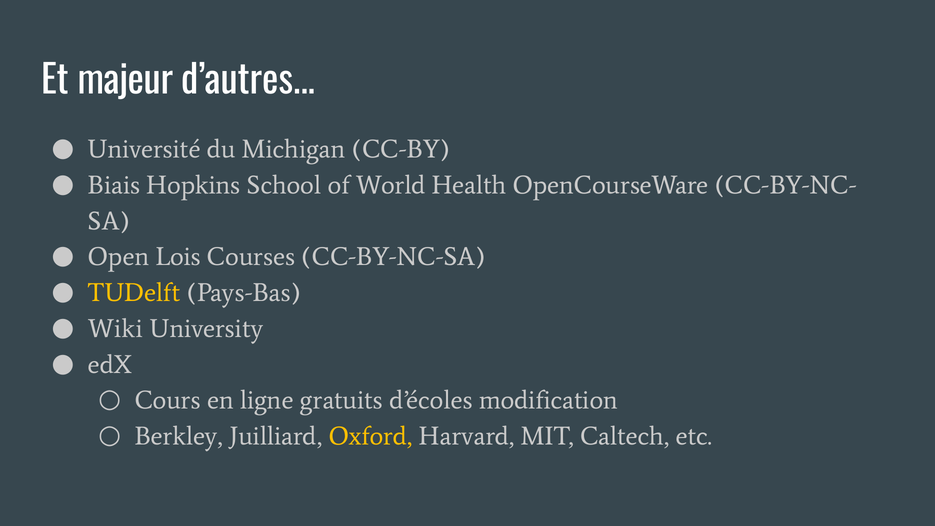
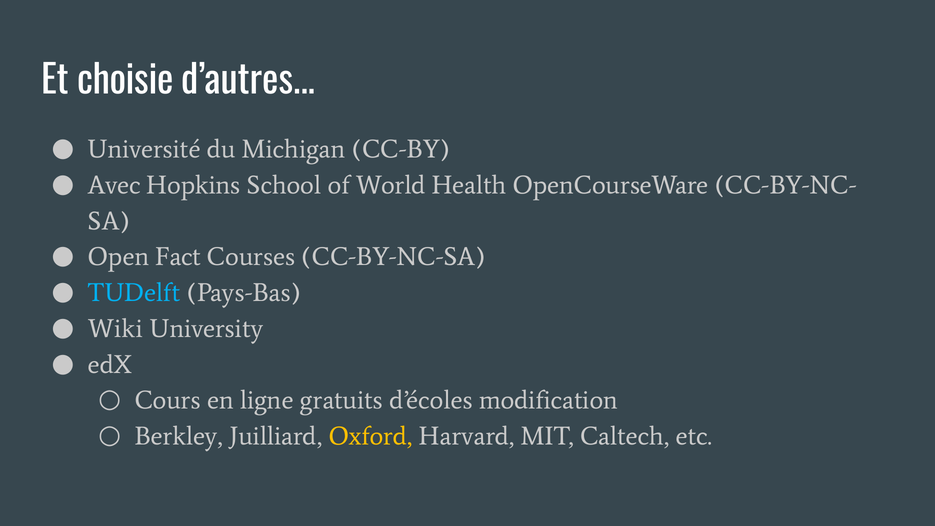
majeur: majeur -> choisie (125, 81)
Biais: Biais -> Avec (114, 185)
Lois: Lois -> Fact (178, 257)
TUDelft colour: yellow -> light blue (134, 293)
